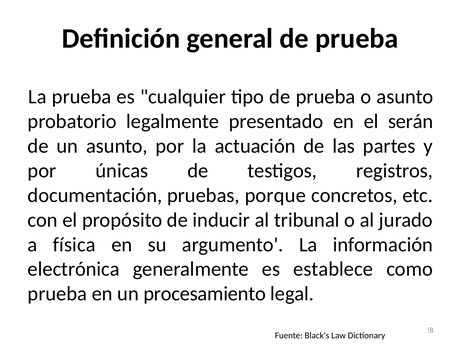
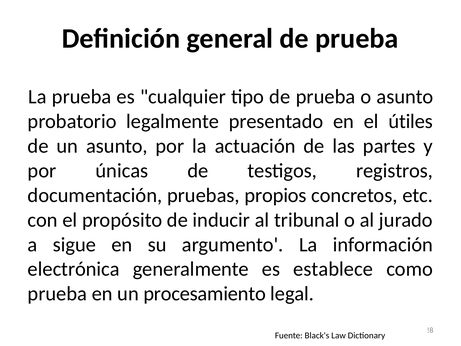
serán: serán -> útiles (411, 121)
porque: porque -> propios (276, 195)
física: física -> sigue (74, 244)
